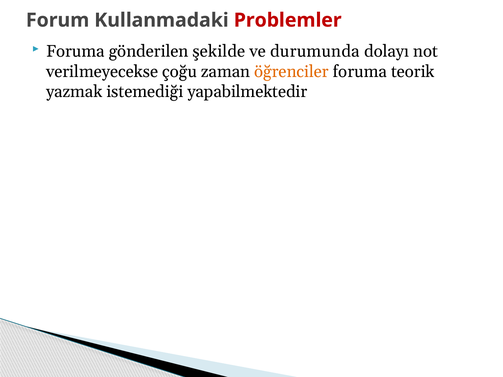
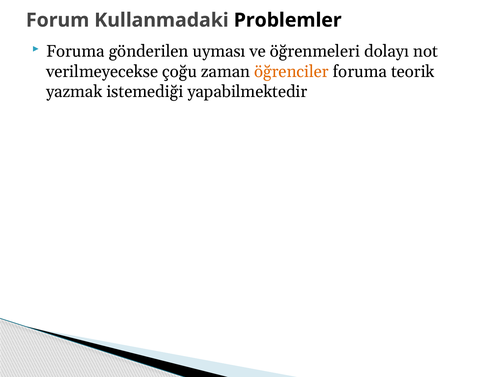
Problemler colour: red -> black (288, 20)
şekilde: şekilde -> uyması (219, 51)
durumunda: durumunda -> öğrenmeleri (315, 51)
